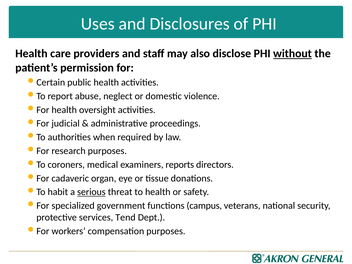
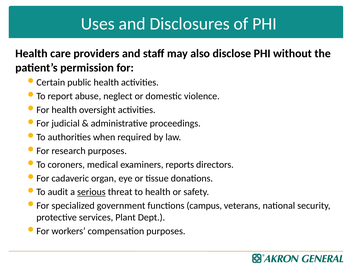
without underline: present -> none (292, 54)
habit: habit -> audit (58, 192)
Tend: Tend -> Plant (126, 217)
